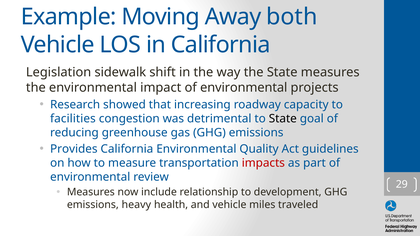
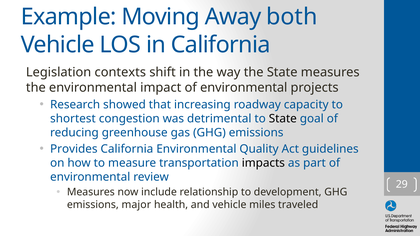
sidewalk: sidewalk -> contexts (120, 72)
facilities: facilities -> shortest (73, 119)
impacts colour: red -> black (263, 163)
heavy: heavy -> major (136, 205)
